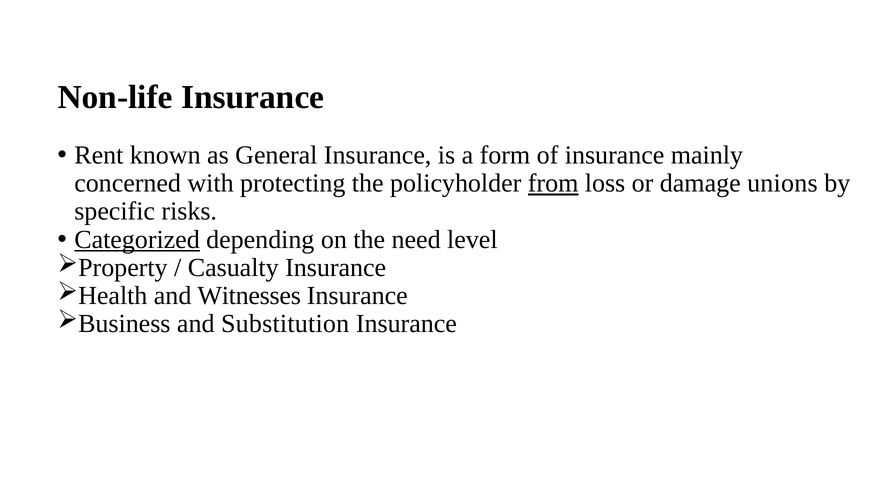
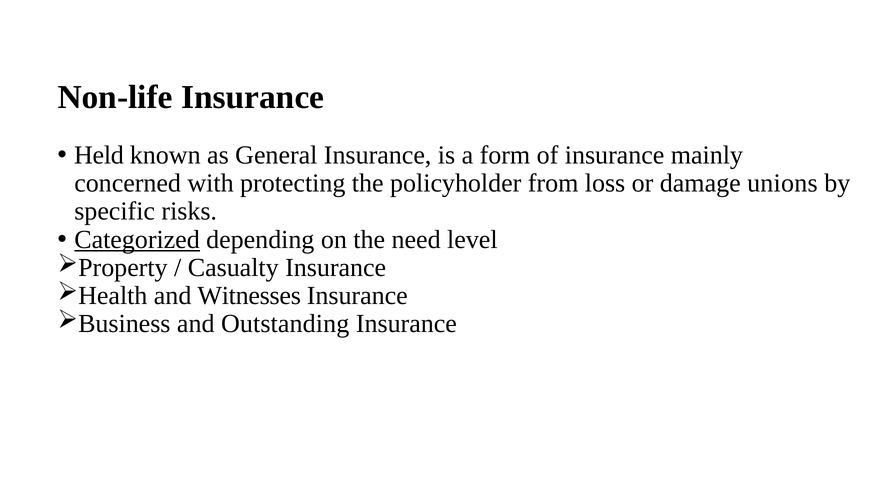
Rent: Rent -> Held (99, 155)
from underline: present -> none (553, 183)
Substitution: Substitution -> Outstanding (285, 324)
